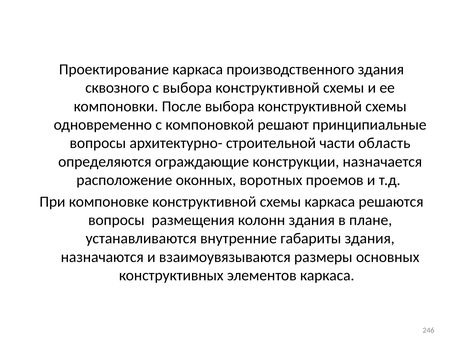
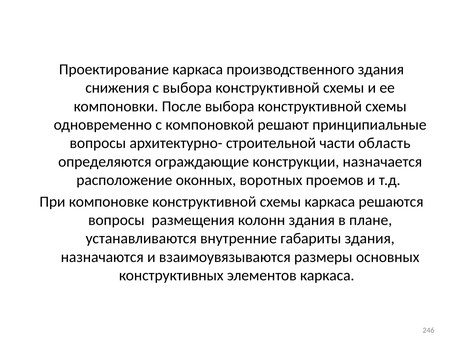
сквозного: сквозного -> снижения (117, 88)
